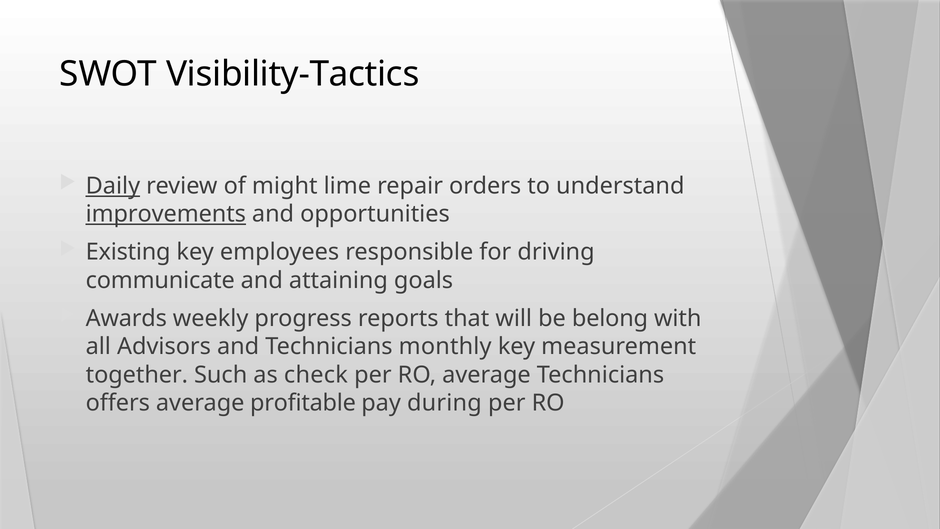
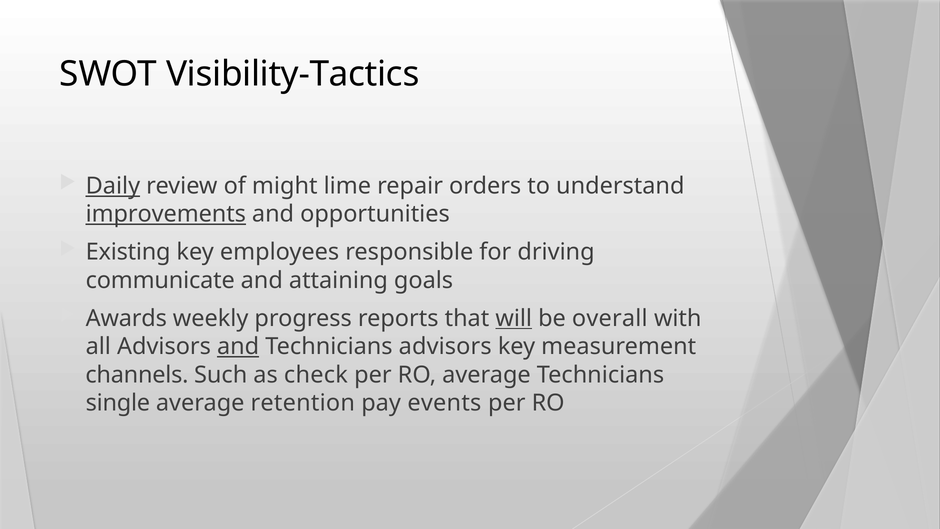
will underline: none -> present (514, 318)
belong: belong -> overall (610, 318)
and underline: none -> present (238, 346)
Technicians monthly: monthly -> advisors (445, 346)
together: together -> channels (137, 375)
offers: offers -> single (118, 403)
profitable: profitable -> retention (303, 403)
during: during -> events (444, 403)
